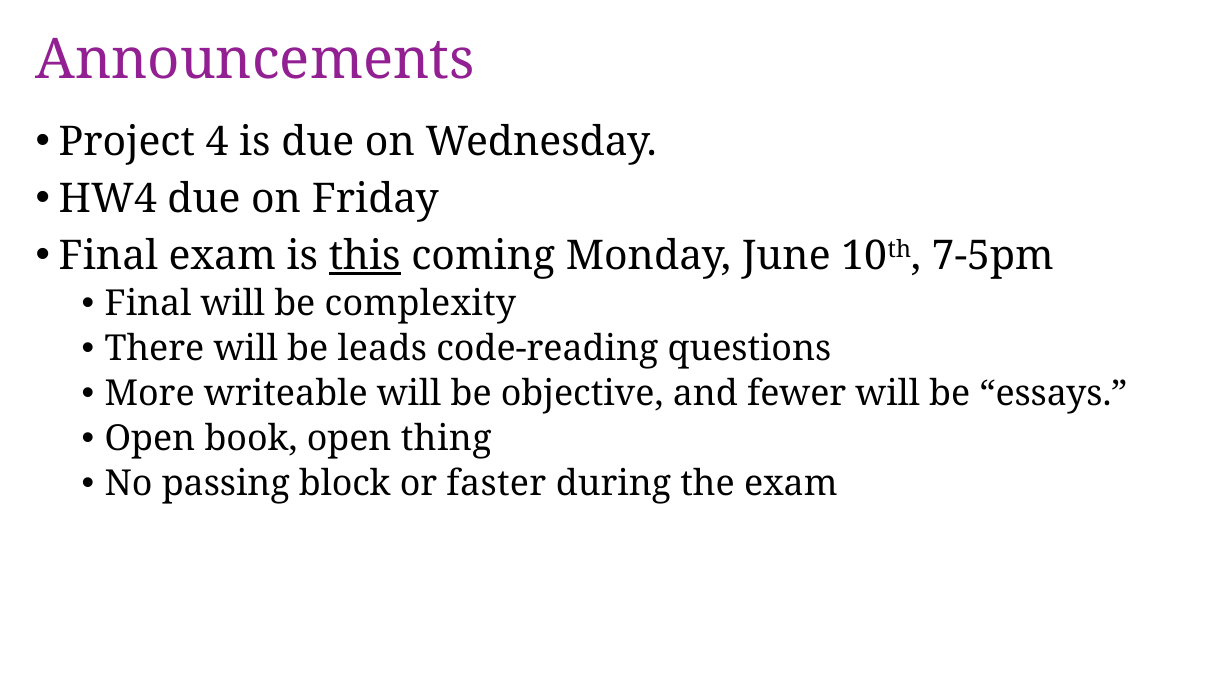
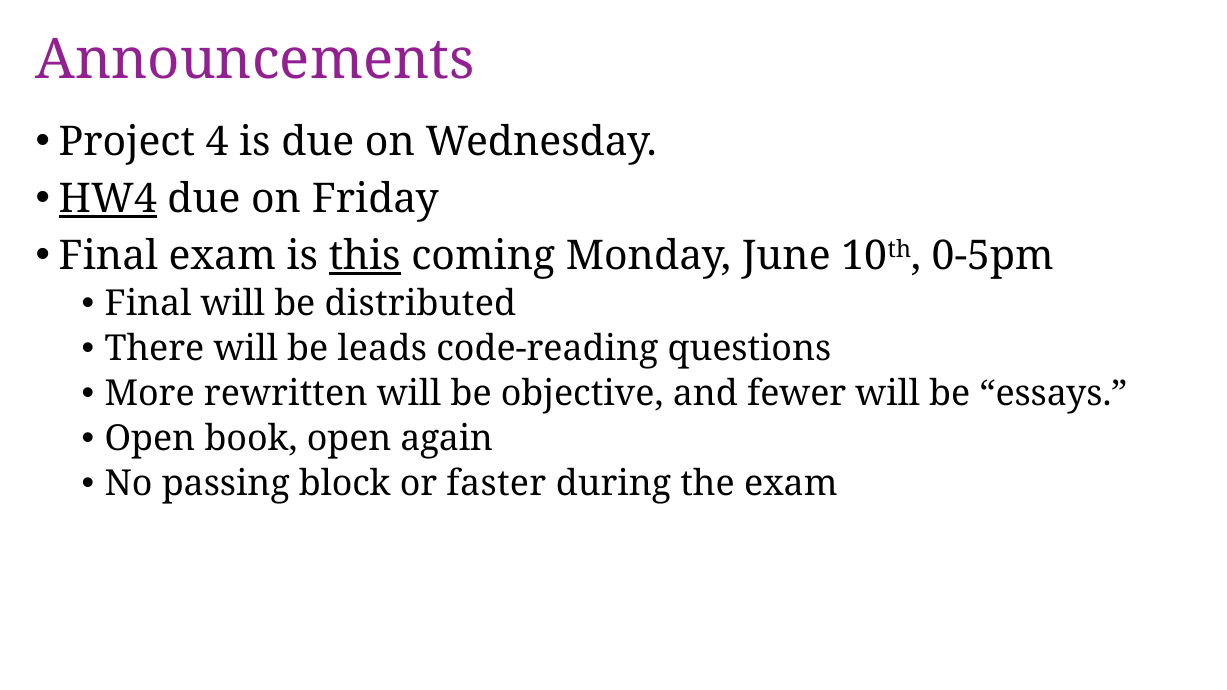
HW4 underline: none -> present (108, 199)
7-5pm: 7-5pm -> 0-5pm (993, 256)
complexity: complexity -> distributed (420, 304)
writeable: writeable -> rewritten (286, 394)
thing: thing -> again (447, 439)
